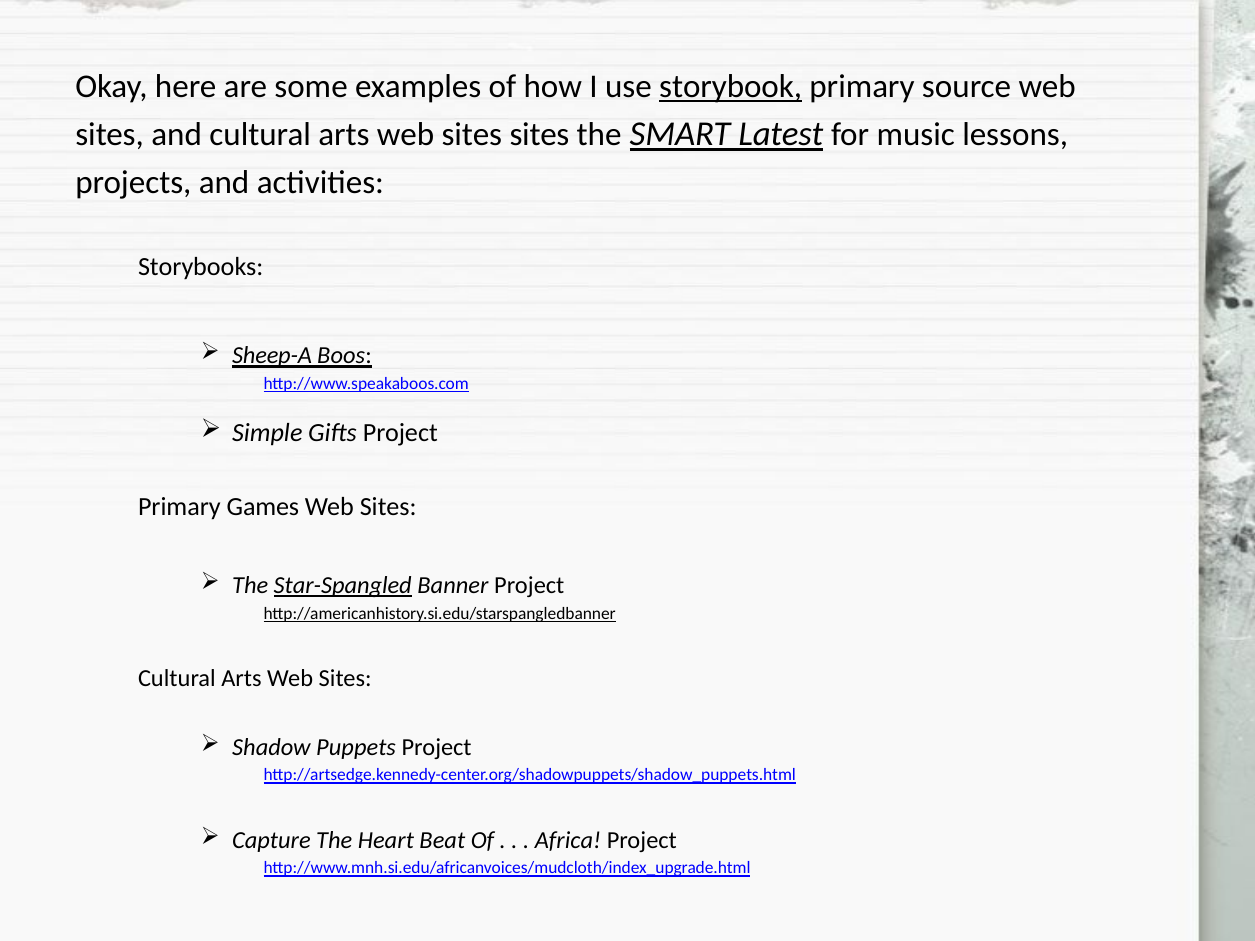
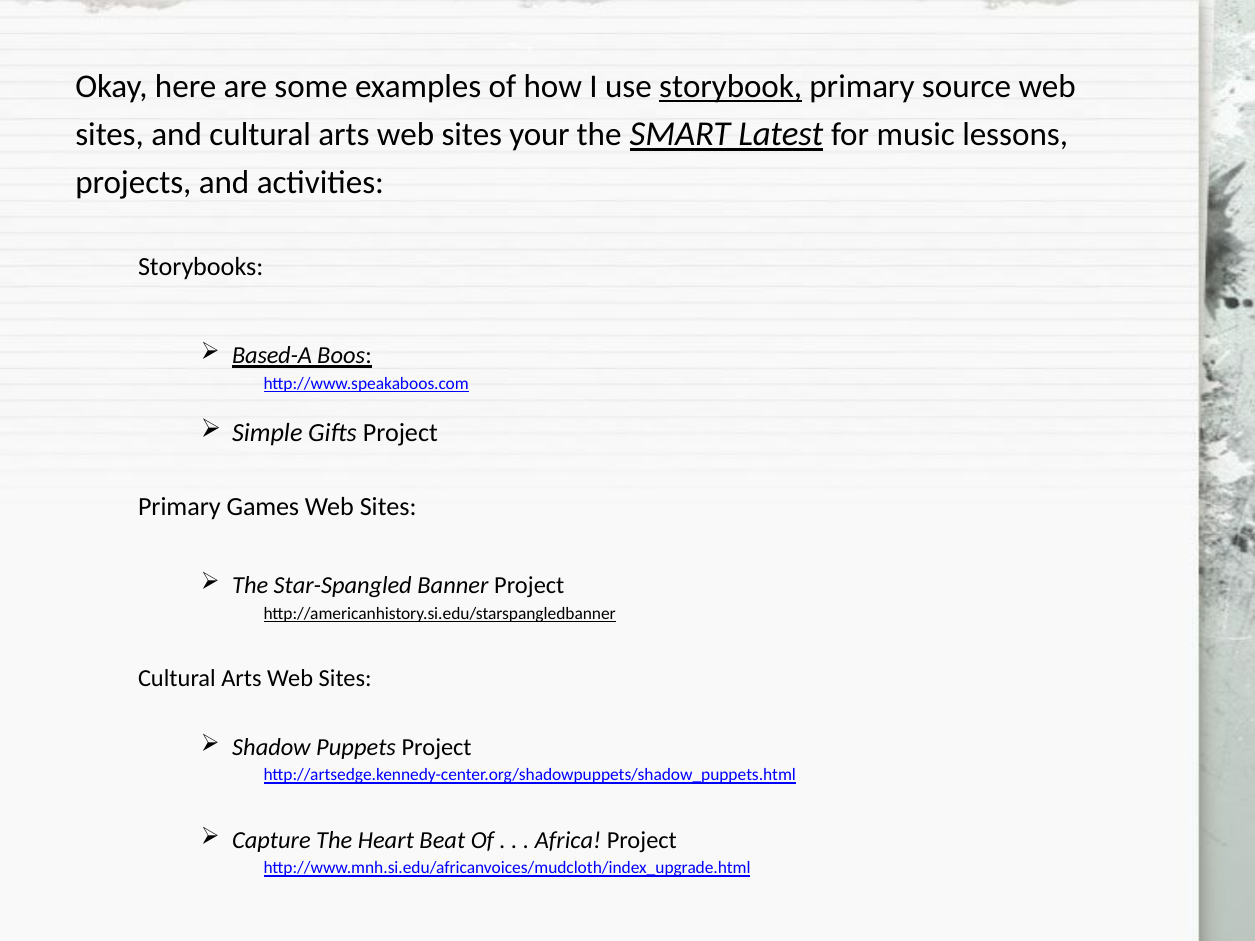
sites sites: sites -> your (540, 135)
Sheep-A: Sheep-A -> Based-A (272, 356)
Star-Spangled underline: present -> none (343, 586)
